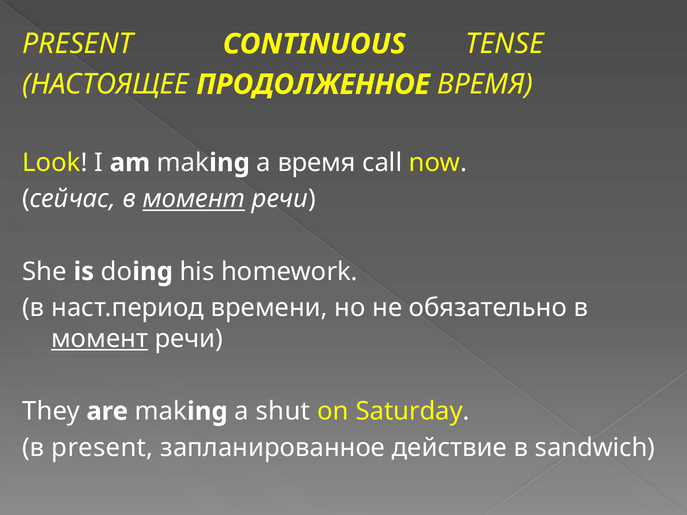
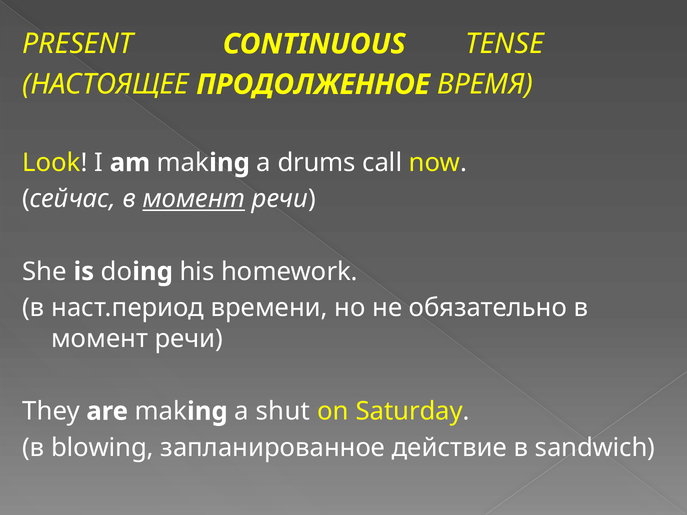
a время: время -> drums (317, 163)
момент underline: present -> none (100, 339)
в present: present -> blowing (103, 448)
